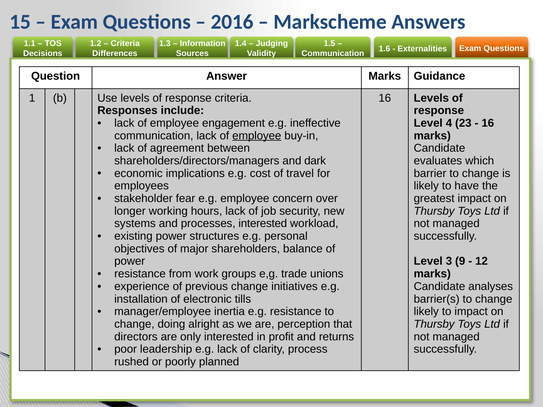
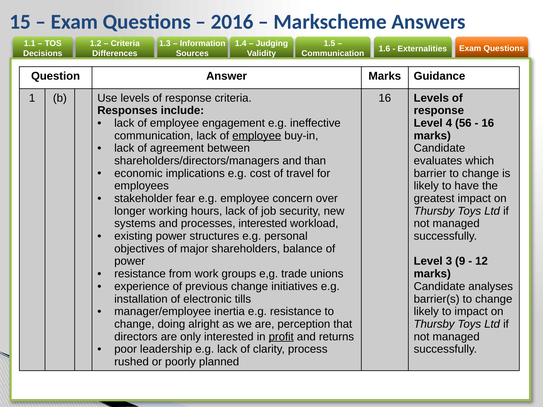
23: 23 -> 56 (463, 123)
dark: dark -> than (315, 161)
profit underline: none -> present (281, 337)
